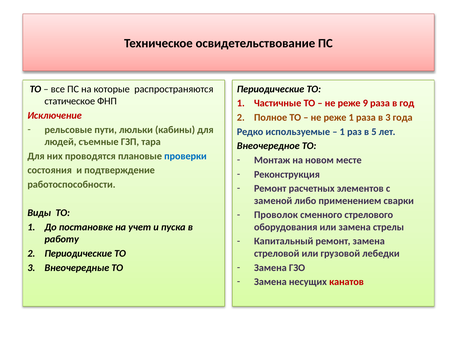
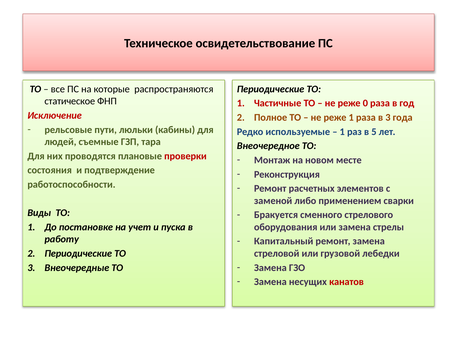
9: 9 -> 0 (365, 103)
проверки colour: blue -> red (185, 156)
Проволок: Проволок -> Бракуется (276, 215)
